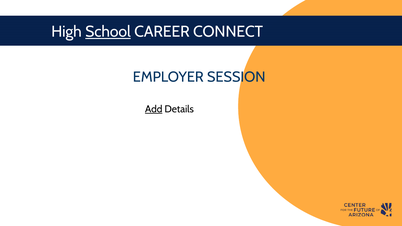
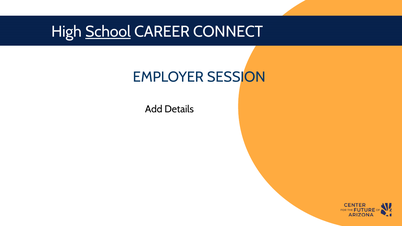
Add underline: present -> none (154, 109)
